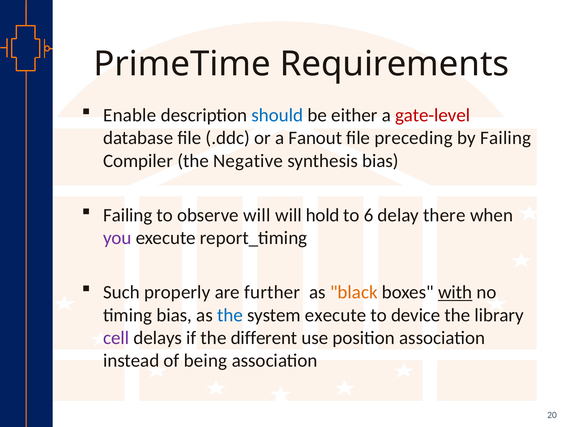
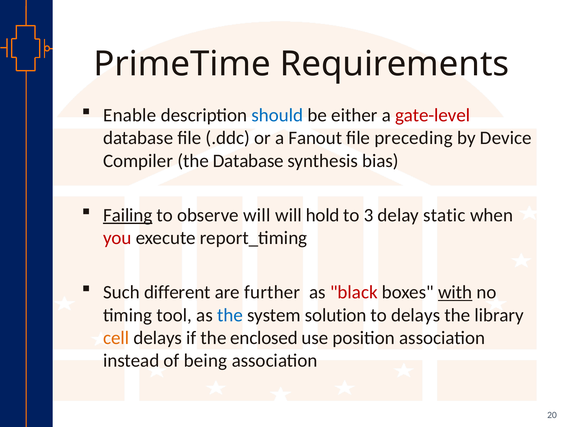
by Failing: Failing -> Device (506, 138)
the Negative: Negative -> Database (248, 161)
Failing underline: none -> present (128, 215)
6: 6 -> 3 (369, 215)
there: there -> static (444, 215)
you colour: purple -> red (117, 238)
properly: properly -> different (177, 293)
black colour: orange -> red (354, 293)
timing bias: bias -> tool (174, 316)
system execute: execute -> solution (336, 316)
to device: device -> delays (416, 316)
cell colour: purple -> orange (116, 338)
different: different -> enclosed (264, 338)
